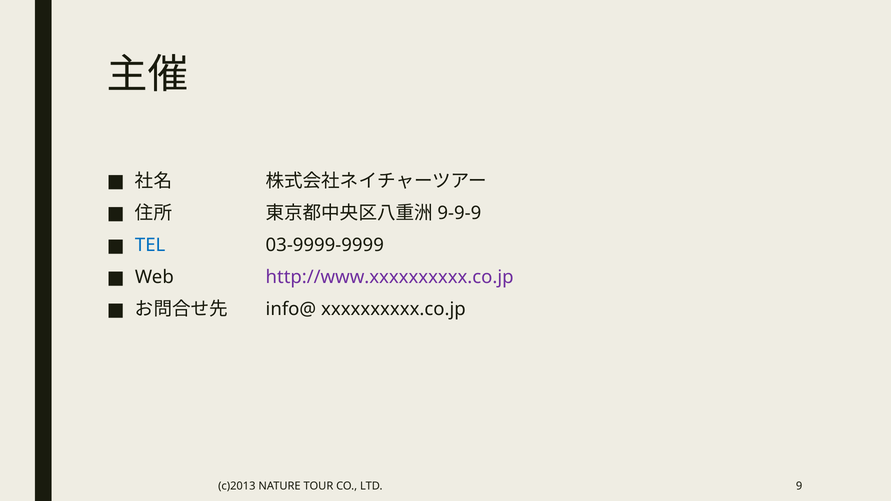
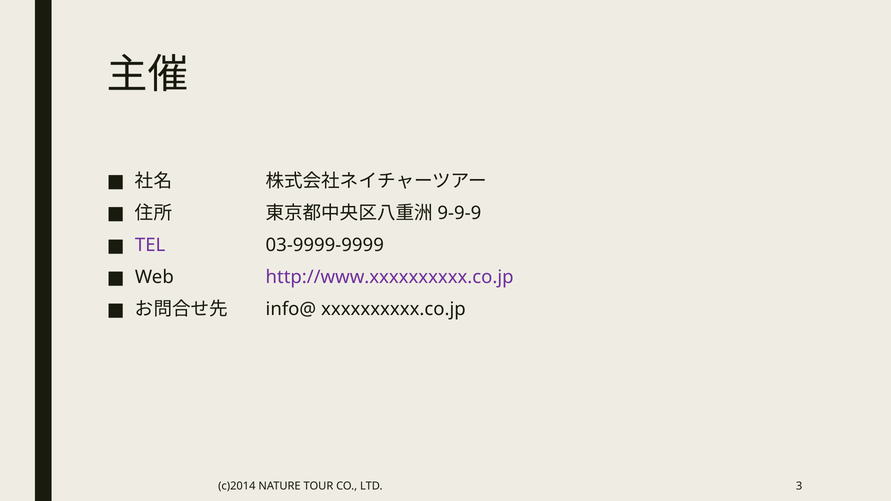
TEL colour: blue -> purple (150, 245)
c)2013: c)2013 -> c)2014 (237, 486)
9: 9 -> 3 (799, 486)
